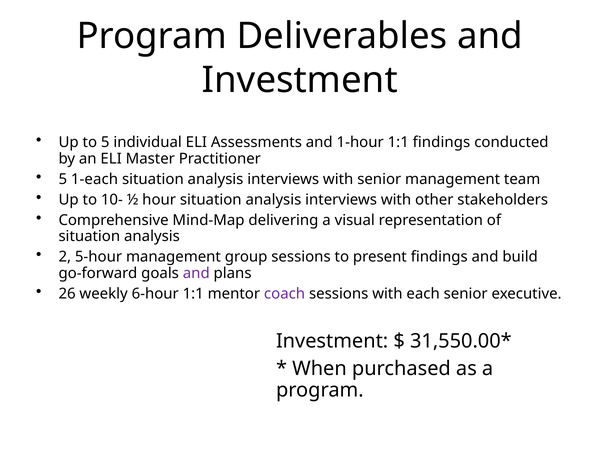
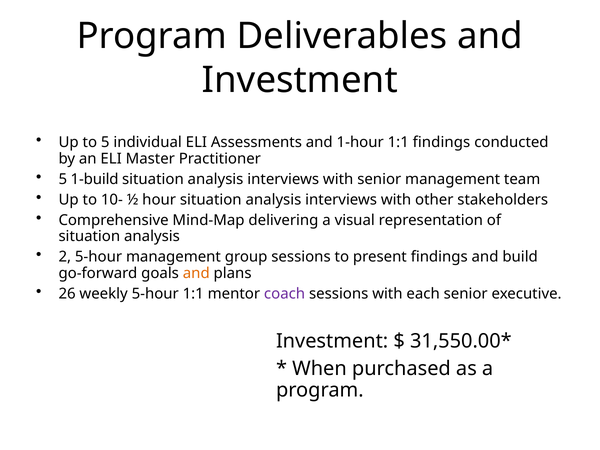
1-each: 1-each -> 1-build (95, 179)
and colour: purple -> orange (196, 273)
weekly 6-hour: 6-hour -> 5-hour (155, 294)
